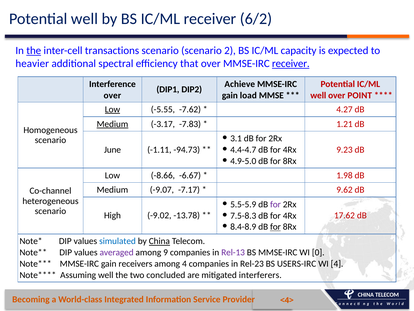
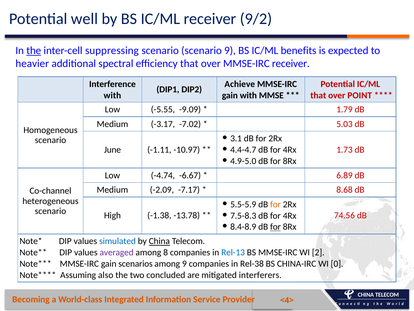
6/2: 6/2 -> 9/2 (256, 19)
transactions: transactions -> suppressing (112, 50)
scenario 2: 2 -> 9 (230, 50)
capacity: capacity -> benefits (299, 50)
receiver underline: present -> none (291, 64)
over: over -> with (112, 95)
gain load: load -> with (248, 95)
well: well -> that (318, 95)
Low underline: present -> none (112, 109)
-7.62: -7.62 -> -9.09 (190, 109)
4.27: 4.27 -> 1.79 (344, 109)
Medium underline: present -> none (112, 124)
-7.83: -7.83 -> -7.02 (190, 124)
1.21: 1.21 -> 5.03 (344, 124)
-94.73: -94.73 -> -10.97 (187, 149)
9.23: 9.23 -> 1.73 (344, 149)
-8.66: -8.66 -> -4.74 (163, 175)
1.98: 1.98 -> 6.89 (344, 175)
-9.07: -9.07 -> -2.09 (162, 190)
9.62: 9.62 -> 8.68 (344, 190)
for colour: purple -> orange (275, 204)
-9.02: -9.02 -> -1.38 (159, 215)
17.62: 17.62 -> 74.56 (344, 215)
9: 9 -> 8 (166, 252)
Rel-13 colour: purple -> blue (233, 252)
0: 0 -> 2 (318, 252)
receivers: receivers -> scenarios (135, 263)
among 4: 4 -> 9 (184, 263)
Rel-23: Rel-23 -> Rel-38 (252, 263)
USERS-IRC: USERS-IRC -> CHINA-IRC (297, 263)
WI 4: 4 -> 0 (337, 263)
Assuming well: well -> also (106, 275)
